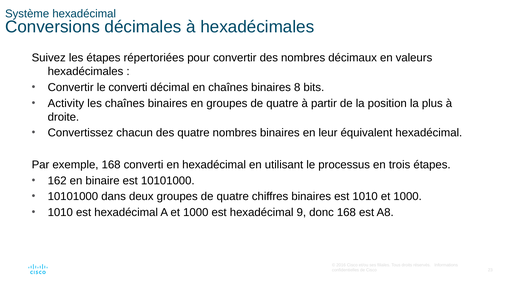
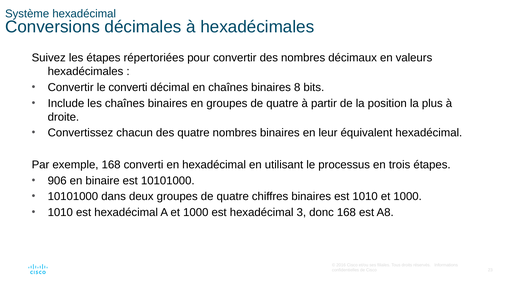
Activity: Activity -> Include (66, 103)
162: 162 -> 906 (57, 181)
9: 9 -> 3 (301, 212)
